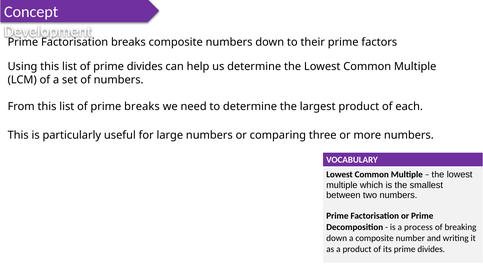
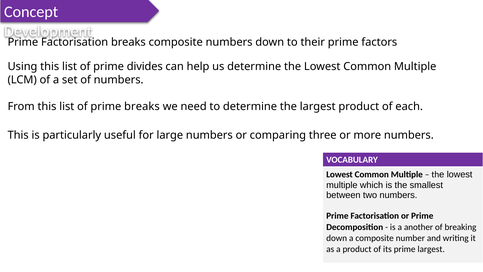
process: process -> another (419, 227)
its prime divides: divides -> largest (431, 249)
